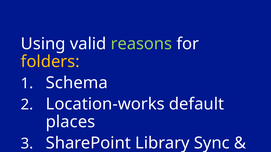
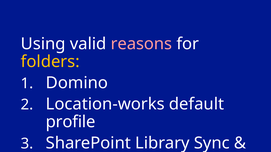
reasons colour: light green -> pink (141, 44)
Schema: Schema -> Domino (77, 83)
places: places -> profile (71, 122)
